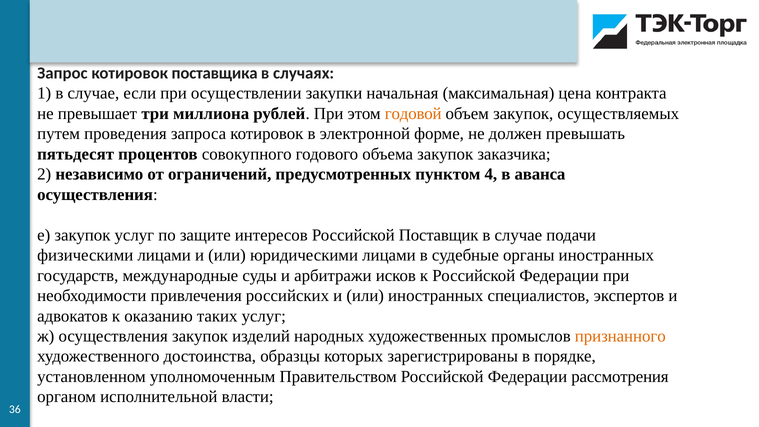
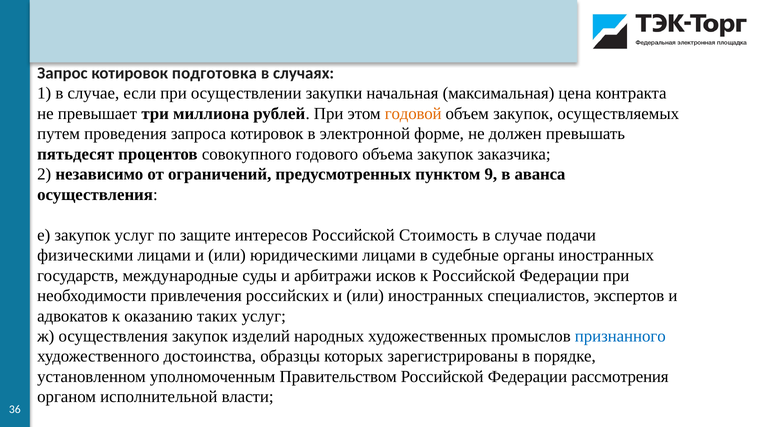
поставщика: поставщика -> подготовка (214, 73)
4: 4 -> 9 (491, 174)
Поставщик: Поставщик -> Стоимость (438, 235)
признанного colour: orange -> blue (620, 336)
